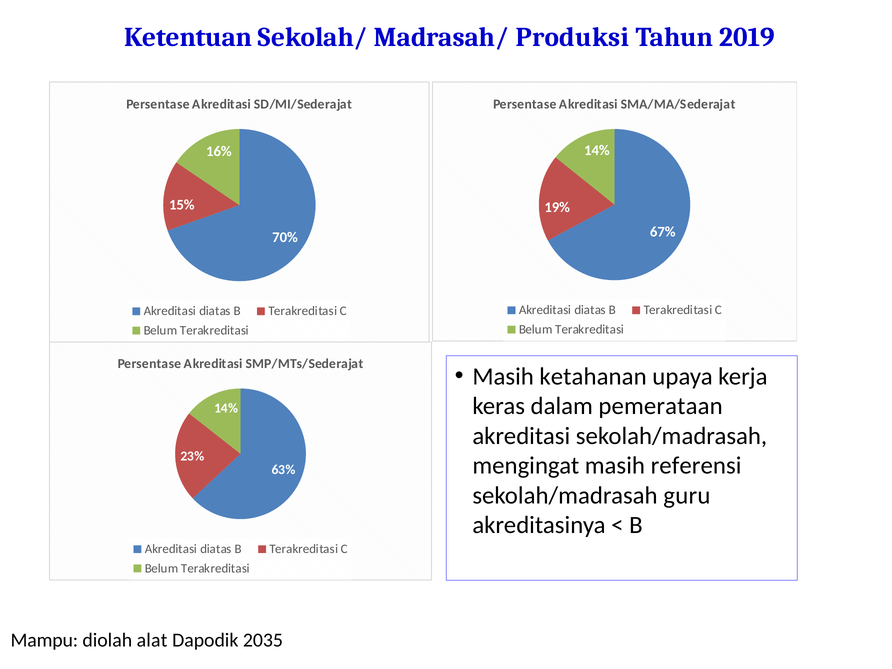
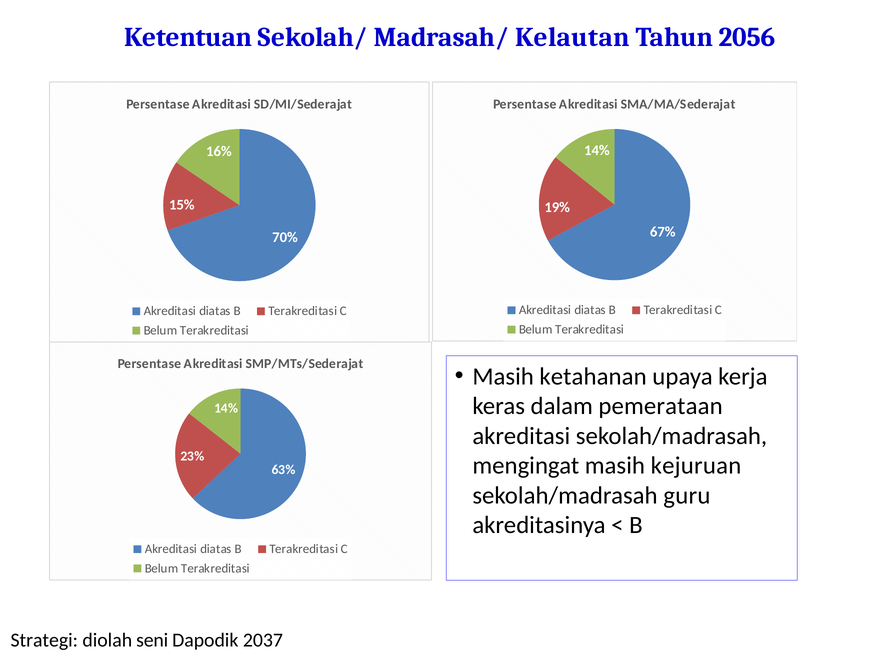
Produksi: Produksi -> Kelautan (572, 37)
2019: 2019 -> 2056 (747, 37)
referensi: referensi -> kejuruan (696, 466)
Mampu: Mampu -> Strategi (44, 640)
alat: alat -> seni (152, 640)
2035: 2035 -> 2037 (263, 640)
